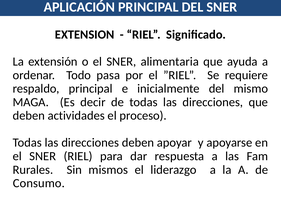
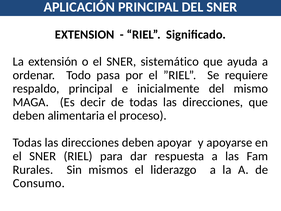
alimentaria: alimentaria -> sistemático (170, 62)
actividades: actividades -> alimentaria (76, 116)
